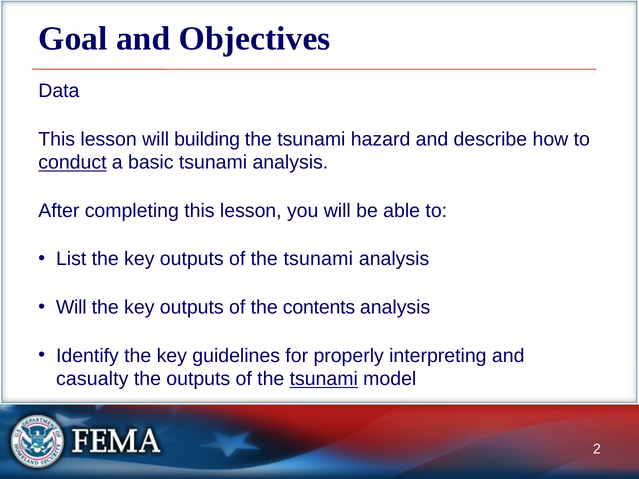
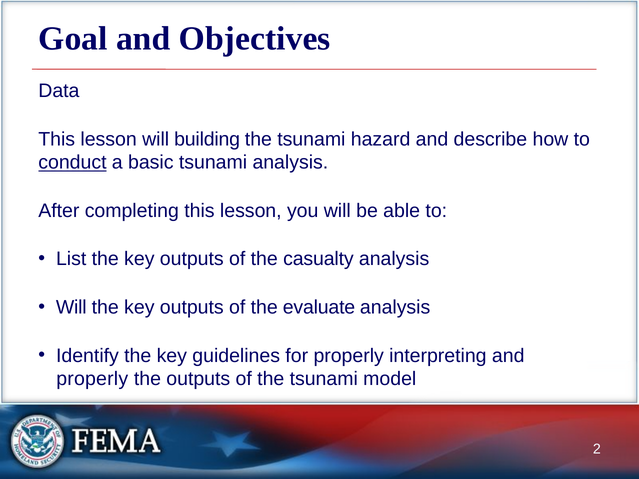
tsunami: tsunami -> casualty (318, 259)
contents: contents -> evaluate (319, 307)
casualty: casualty -> properly (92, 379)
tsunami underline: present -> none (324, 379)
